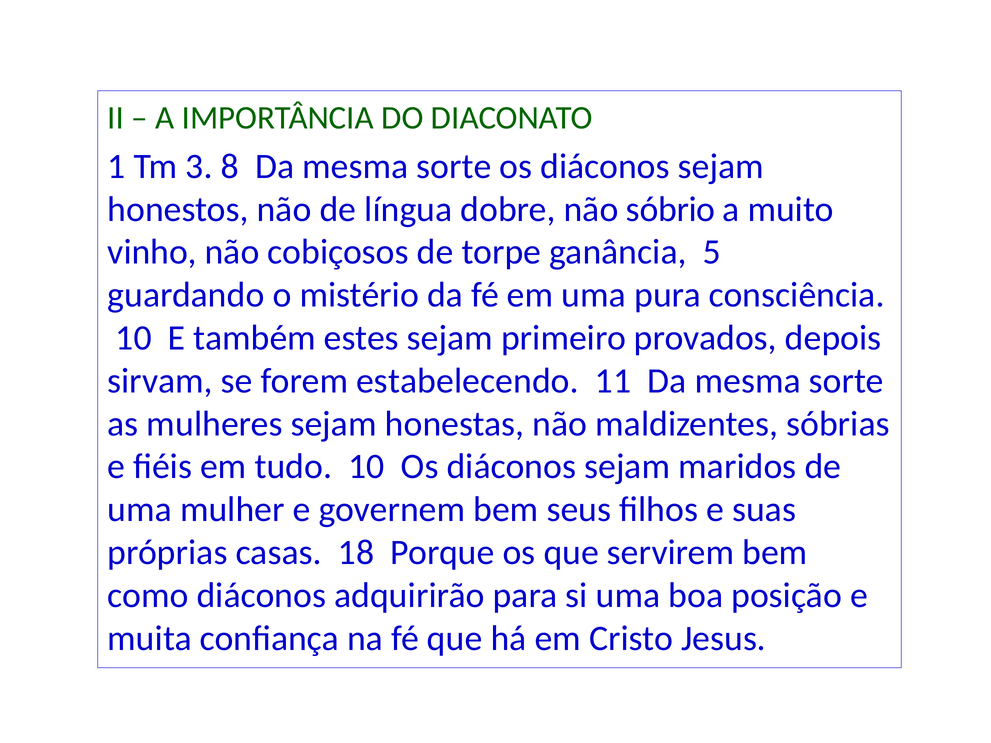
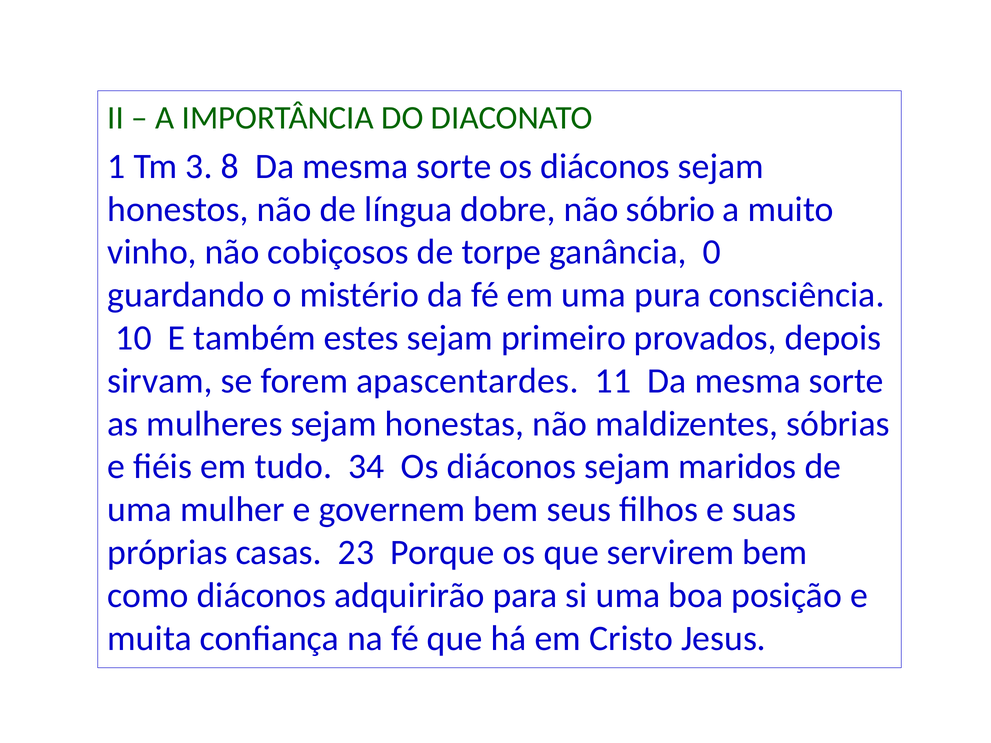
5: 5 -> 0 (712, 252)
estabelecendo: estabelecendo -> apascentardes (467, 381)
tudo 10: 10 -> 34 (366, 467)
18: 18 -> 23 (356, 553)
